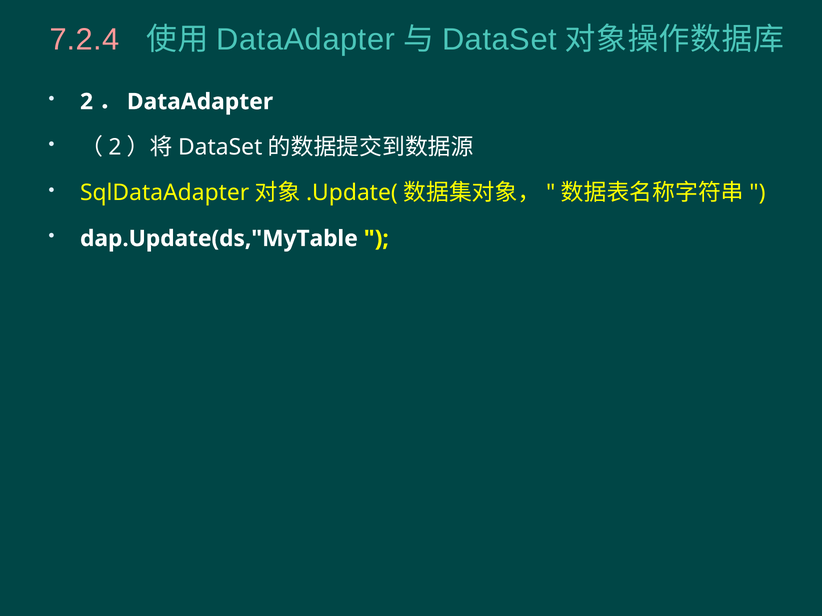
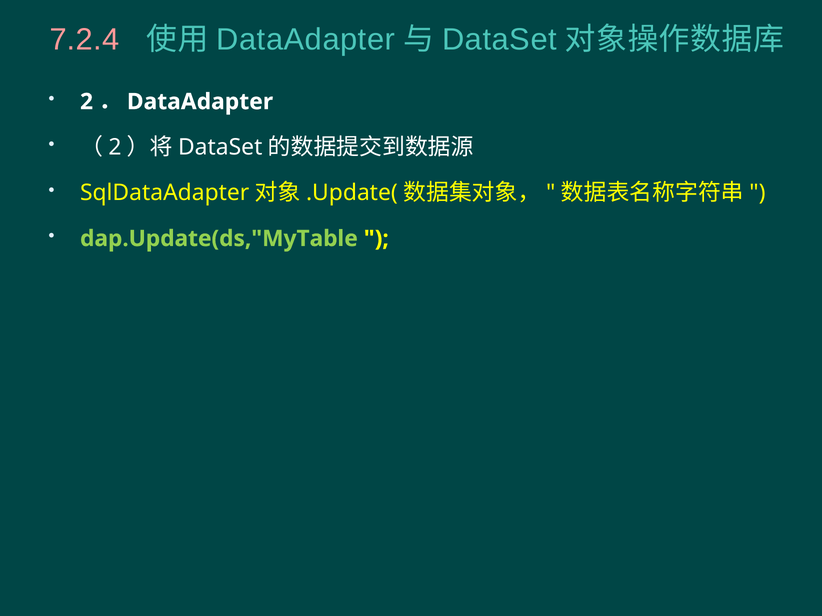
dap.Update(ds,"MyTable colour: white -> light green (219, 239)
